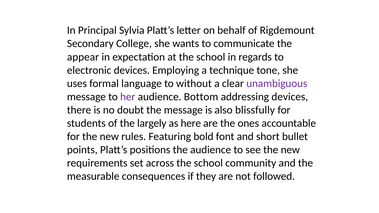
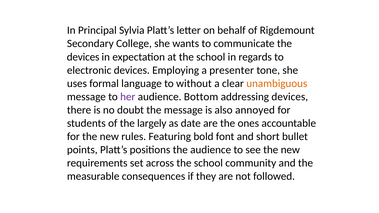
appear: appear -> devices (83, 57)
technique: technique -> presenter (232, 70)
unambiguous colour: purple -> orange (277, 83)
blissfully: blissfully -> annoyed (255, 110)
here: here -> date (191, 123)
